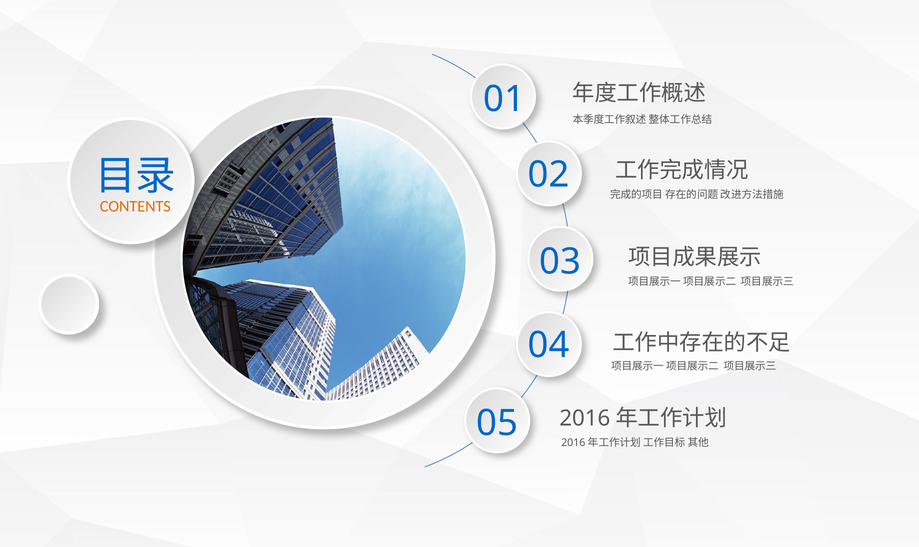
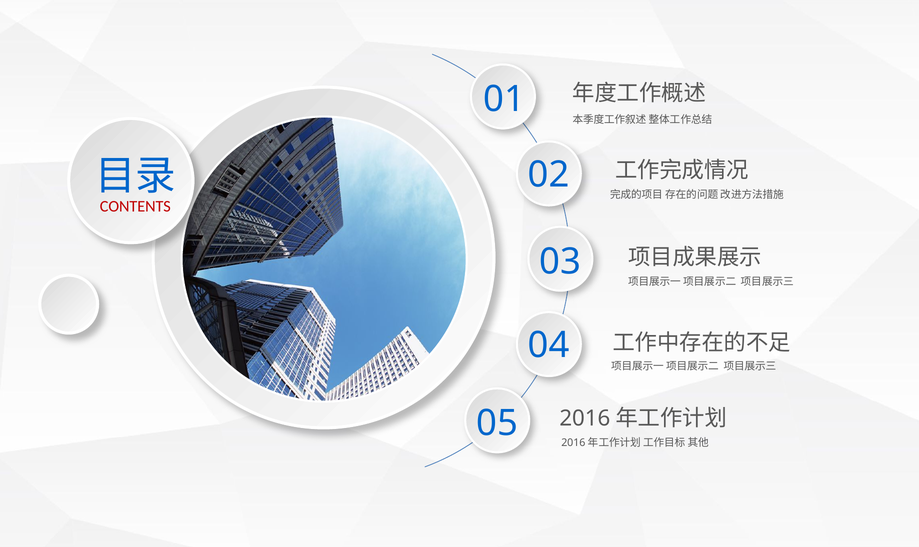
CONTENTS colour: orange -> red (135, 206)
